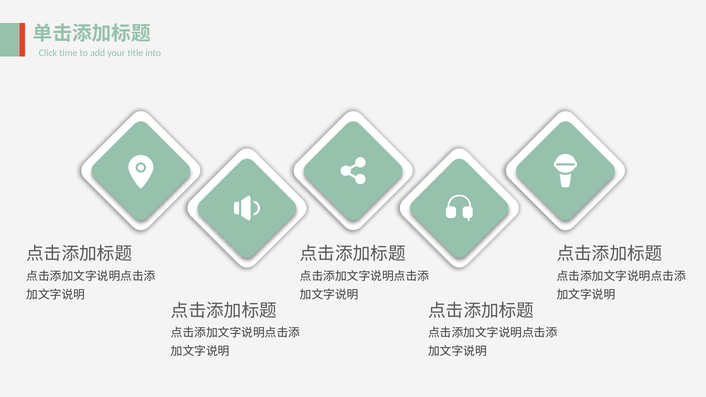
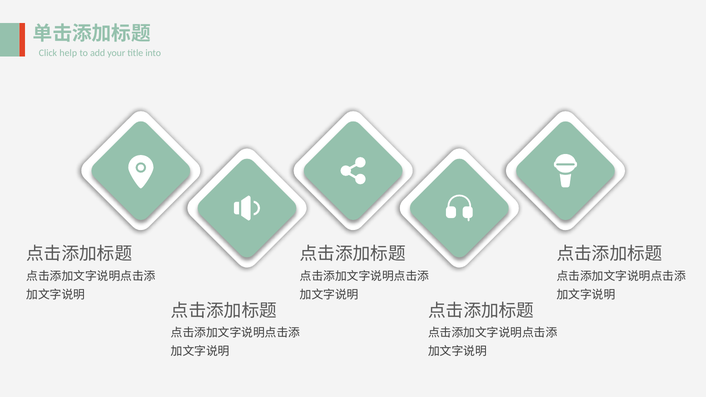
time: time -> help (68, 53)
